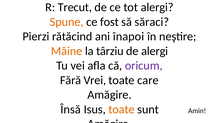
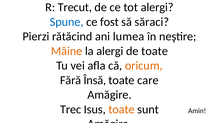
Spune colour: orange -> blue (67, 22)
înapoi: înapoi -> lumea (129, 37)
la târziu: târziu -> alergi (110, 51)
de alergi: alergi -> toate (155, 51)
oricum colour: purple -> orange (144, 66)
Vrei: Vrei -> Însă (95, 80)
Însă: Însă -> Trec (71, 110)
